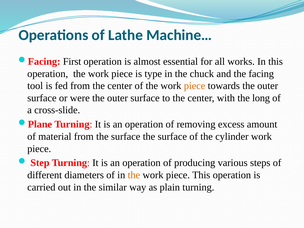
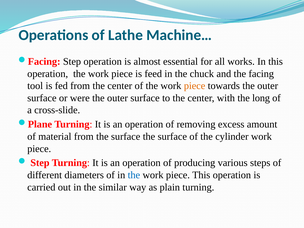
First: First -> Step (72, 62)
type: type -> feed (153, 74)
the colour: orange -> blue (134, 175)
